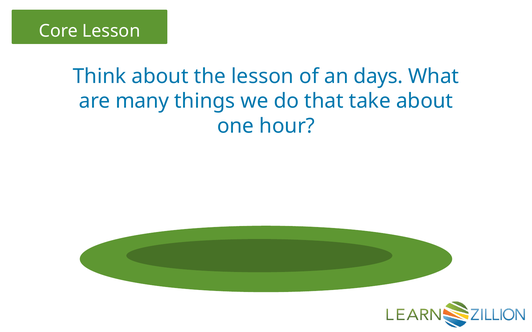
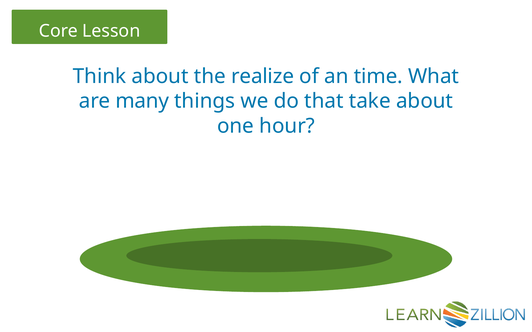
the lesson: lesson -> realize (263, 76)
days: days -> time (378, 76)
